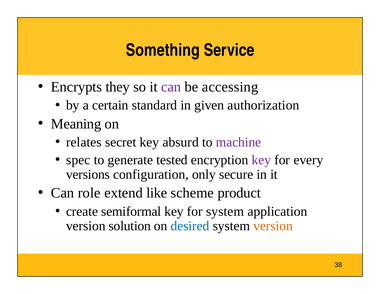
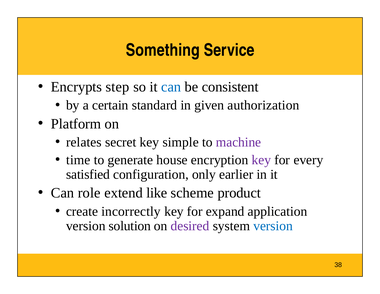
they: they -> step (118, 87)
can colour: purple -> blue (171, 87)
accessing: accessing -> consistent (230, 87)
Meaning: Meaning -> Platform (76, 124)
absurd: absurd -> simple (181, 142)
spec: spec -> time (78, 160)
tested: tested -> house (172, 160)
versions: versions -> satisfied (88, 174)
secure: secure -> earlier (236, 174)
semiformal: semiformal -> incorrectly (131, 211)
for system: system -> expand (225, 211)
desired colour: blue -> purple (190, 226)
version colour: orange -> blue (273, 226)
